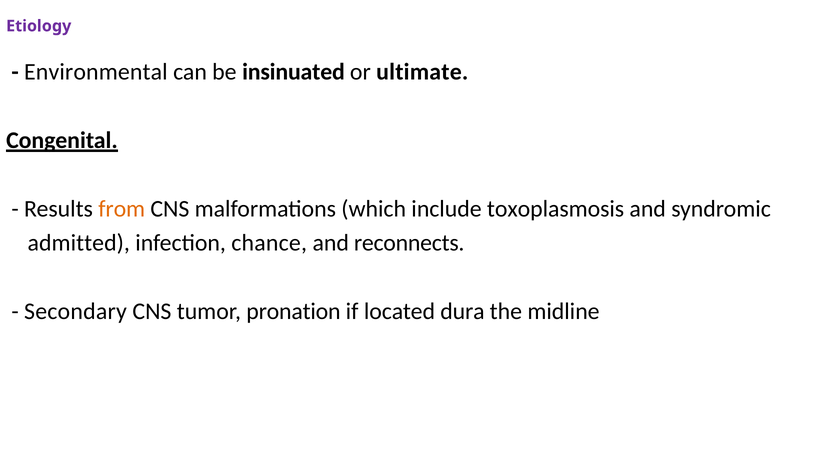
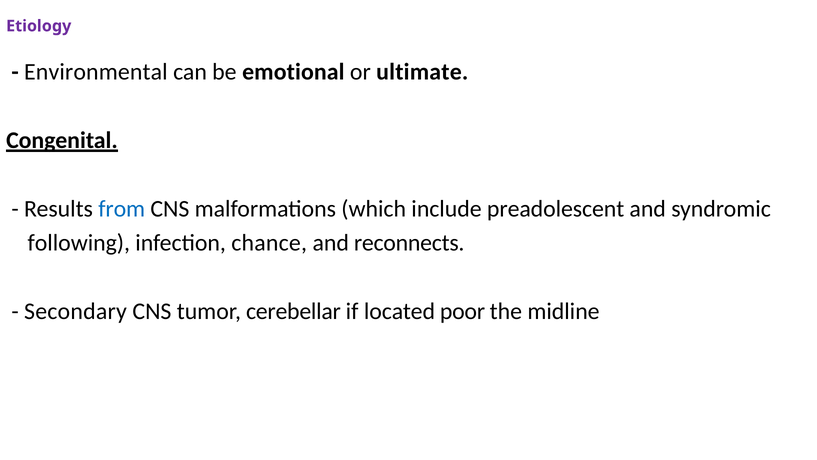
insinuated: insinuated -> emotional (293, 72)
from colour: orange -> blue (122, 209)
toxoplasmosis: toxoplasmosis -> preadolescent (556, 209)
admitted: admitted -> following (79, 243)
pronation: pronation -> cerebellar (293, 311)
dura: dura -> poor (462, 311)
